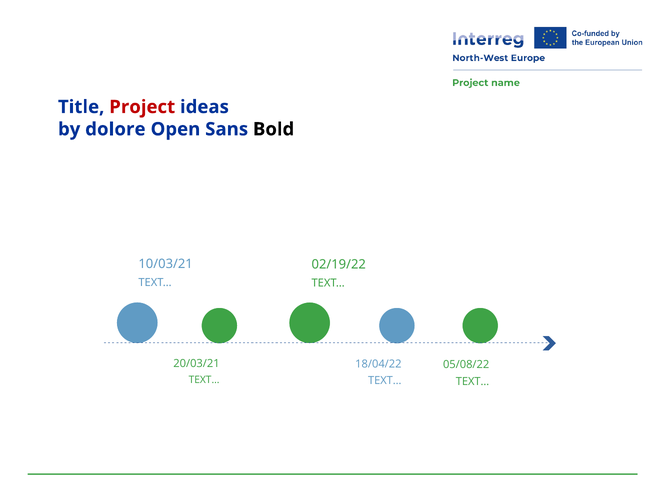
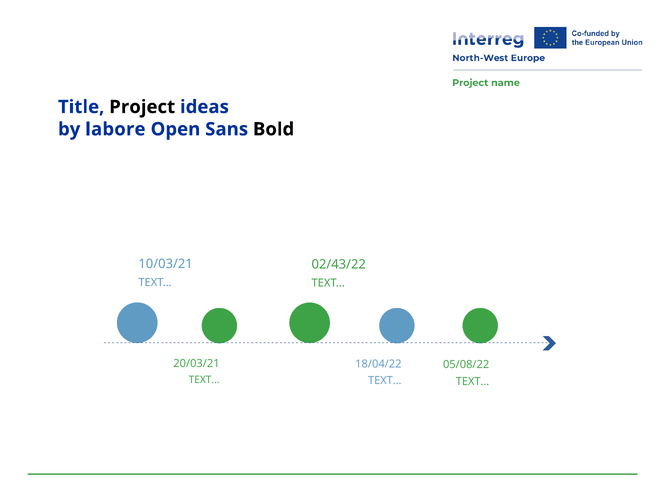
Project colour: red -> black (142, 107)
dolore: dolore -> labore (115, 129)
02/19/22: 02/19/22 -> 02/43/22 (339, 264)
